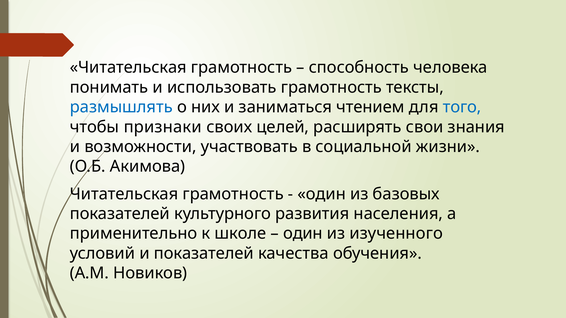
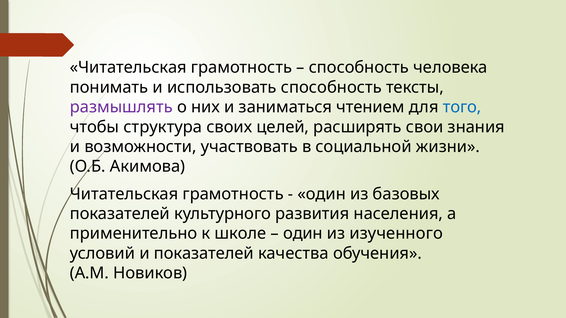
использовать грамотность: грамотность -> способность (331, 87)
размышлять colour: blue -> purple (121, 107)
признаки: признаки -> структура (163, 127)
